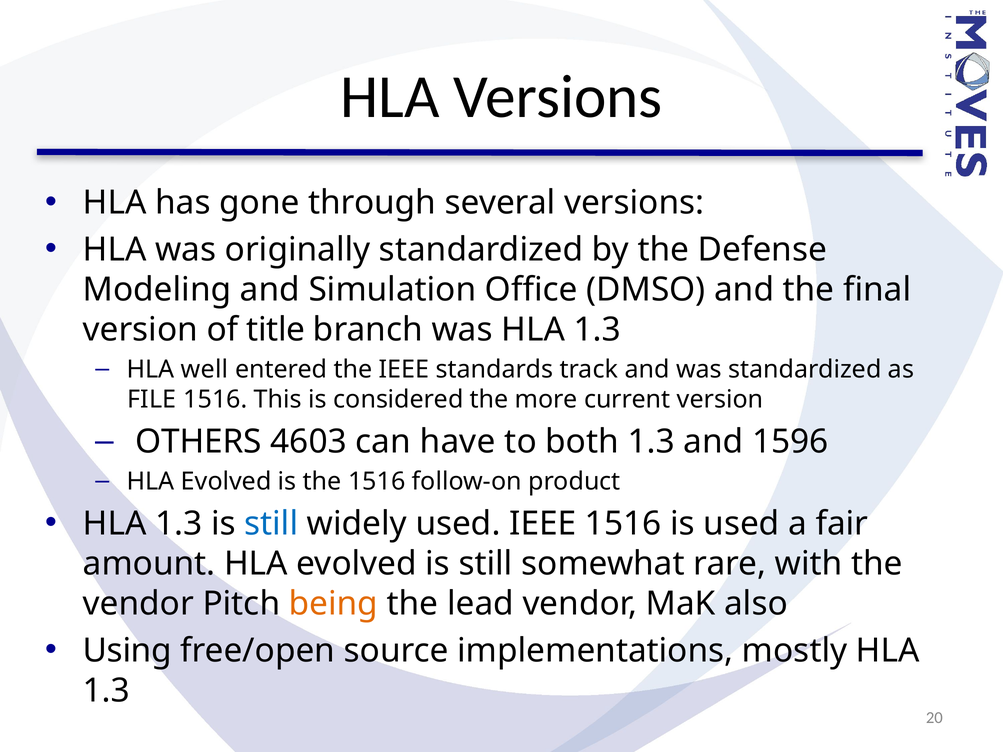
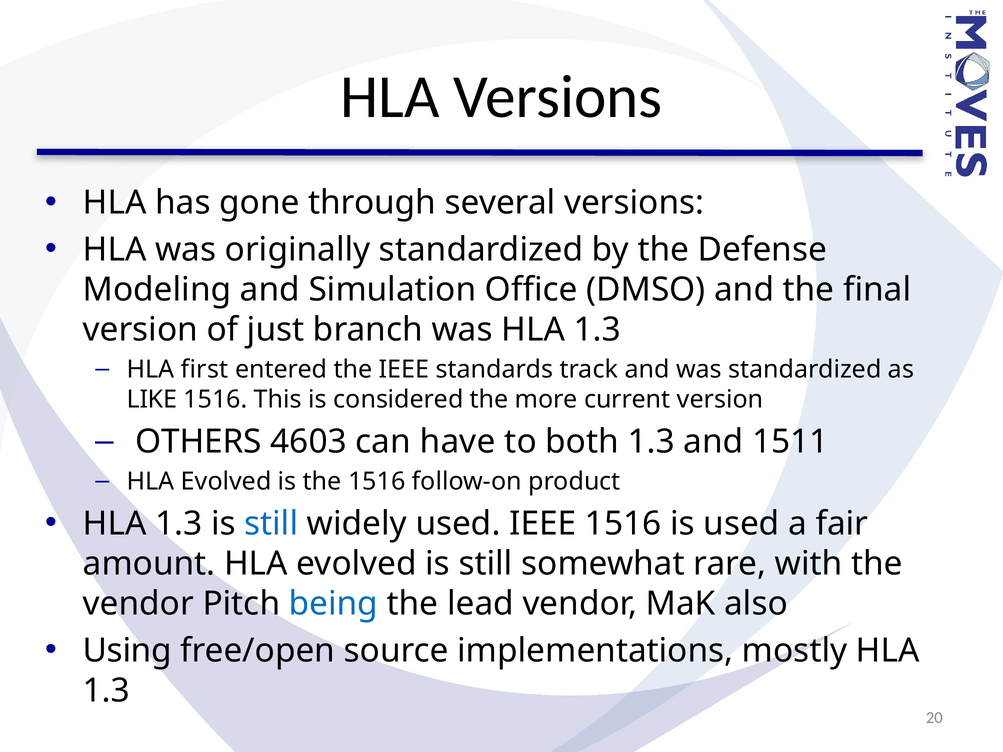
title: title -> just (276, 330)
well: well -> first (205, 370)
FILE: FILE -> LIKE (152, 400)
1596: 1596 -> 1511 (790, 442)
being colour: orange -> blue (333, 604)
